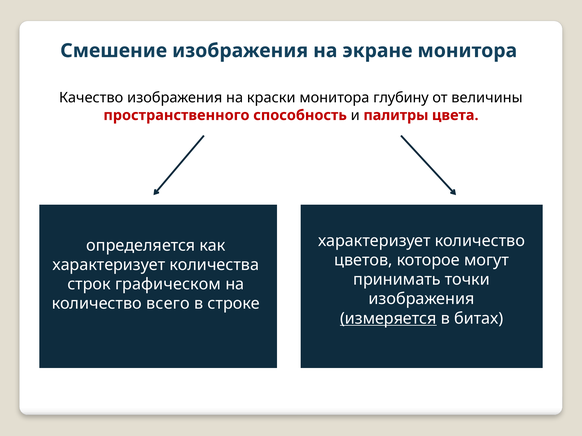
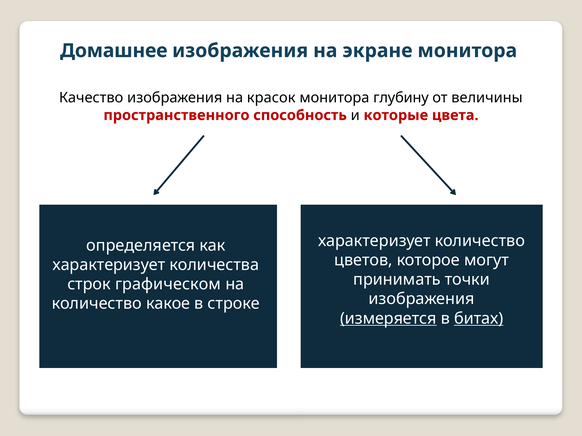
Смешение: Смешение -> Домашнее (114, 51)
краски: краски -> красок (271, 98)
палитры: палитры -> которые (396, 115)
всего: всего -> какое (168, 304)
битах underline: none -> present (479, 319)
